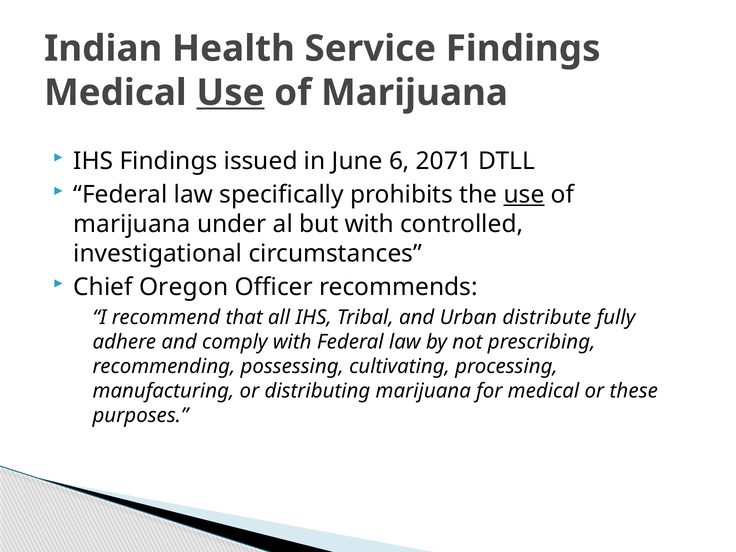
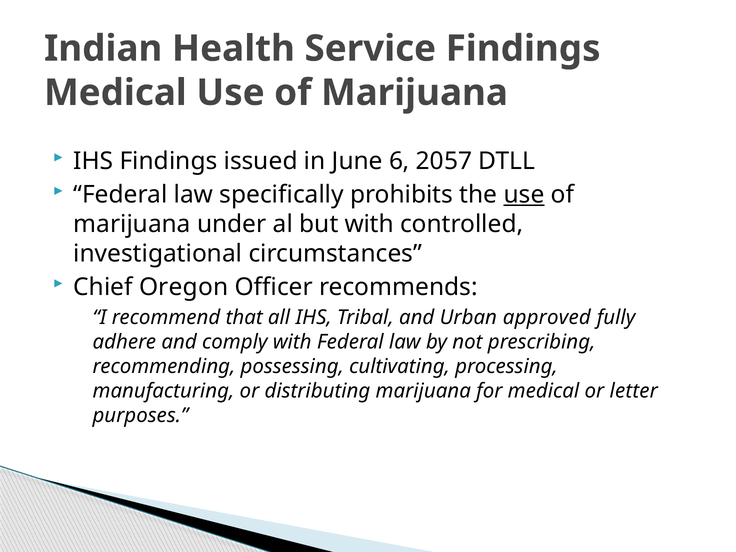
Use underline: present -> none (231, 93)
2071: 2071 -> 2057 (444, 161)
distribute: distribute -> approved (547, 317)
these: these -> letter (634, 391)
